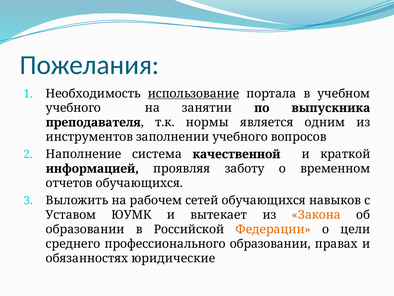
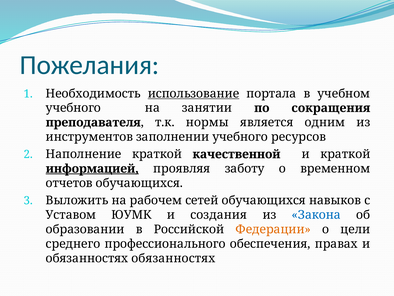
выпускника: выпускника -> сокращения (331, 108)
вопросов: вопросов -> ресурсов (299, 137)
Наполнение система: система -> краткой (157, 154)
информацией underline: none -> present (92, 168)
вытекает: вытекает -> создания (219, 215)
Закона colour: orange -> blue (316, 215)
профессионального образовании: образовании -> обеспечения (270, 243)
обязанностях юридические: юридические -> обязанностях (173, 258)
